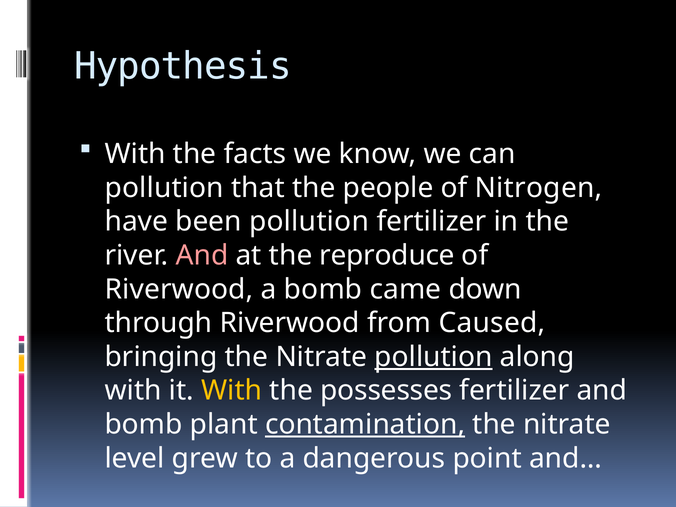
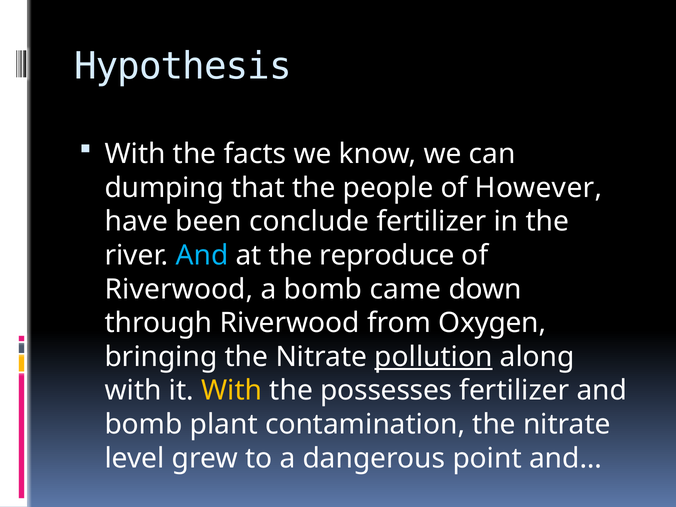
pollution: pollution -> dumping (164, 188)
Nitrogen: Nitrogen -> However (539, 188)
been pollution: pollution -> conclude (309, 222)
And colour: pink -> light blue (202, 255)
Caused: Caused -> Oxygen (492, 323)
contamination underline: present -> none (365, 424)
